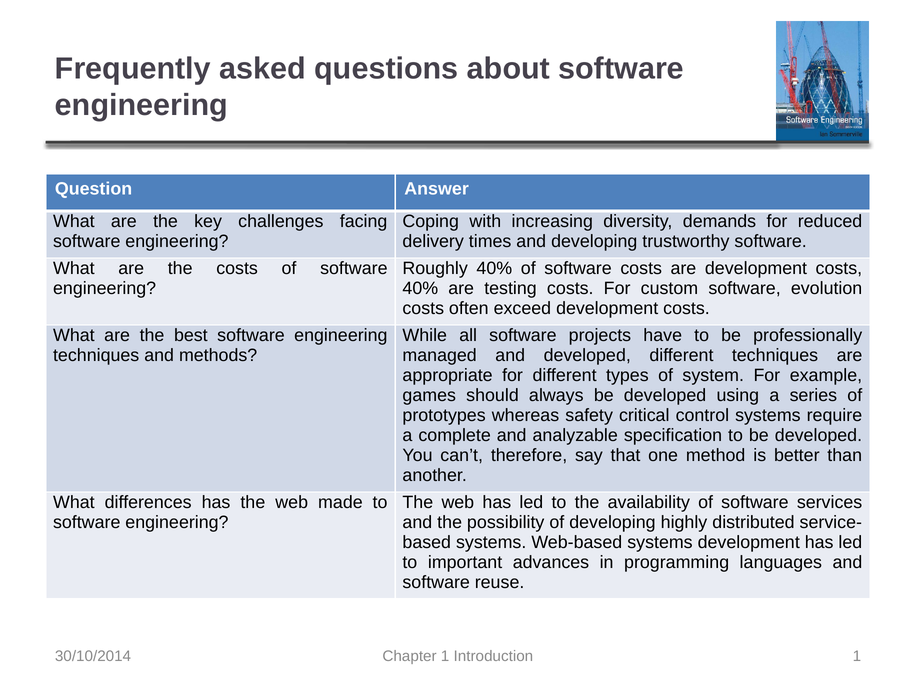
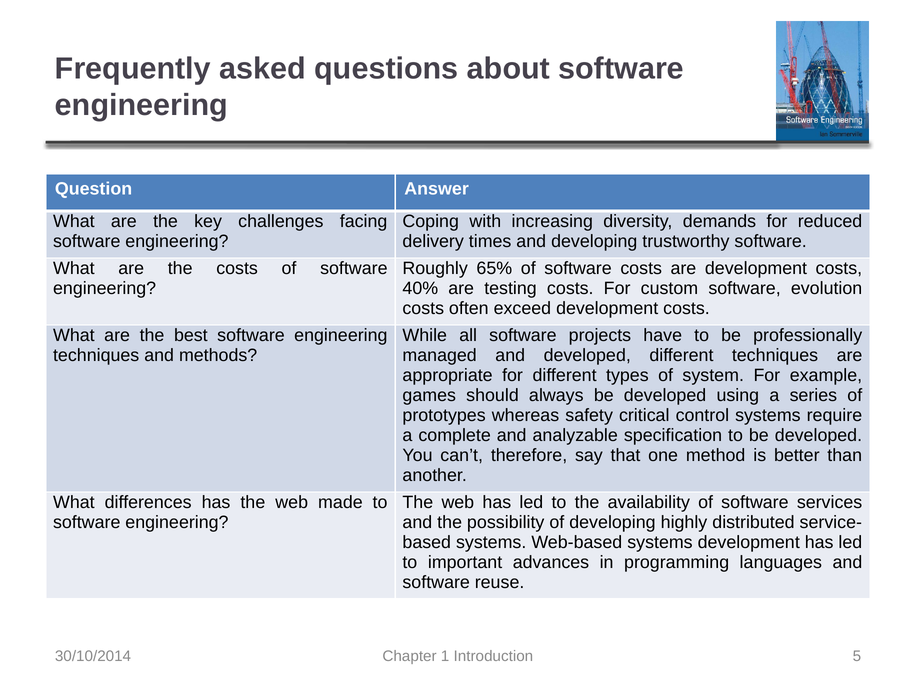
Roughly 40%: 40% -> 65% (494, 268)
Introduction 1: 1 -> 5 (857, 656)
